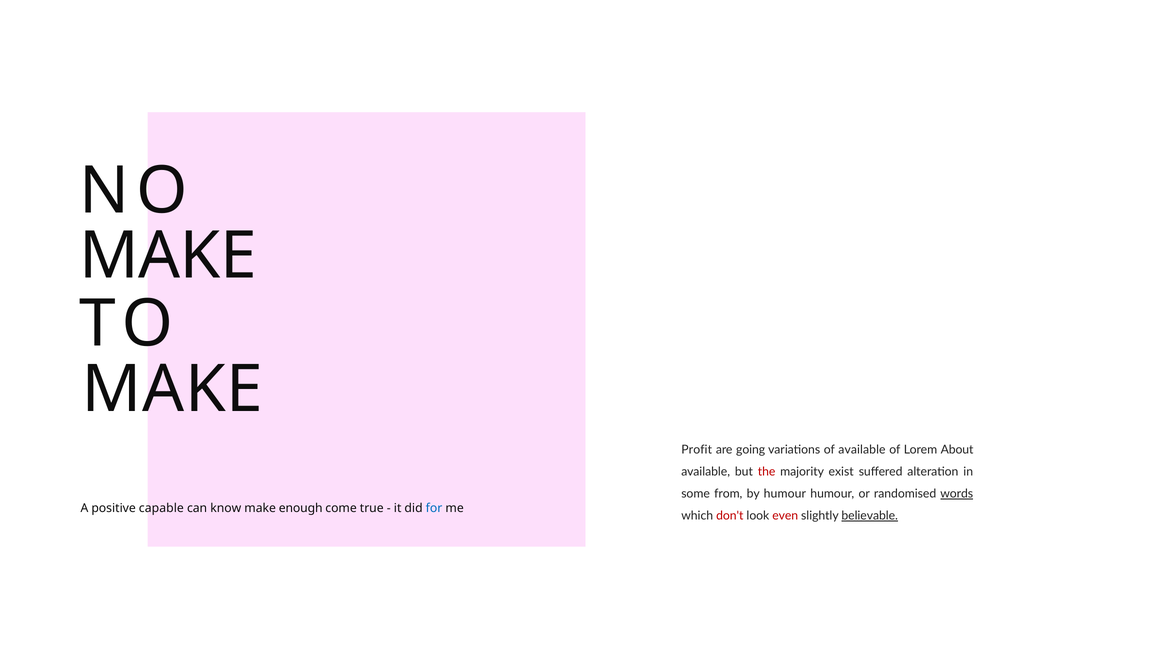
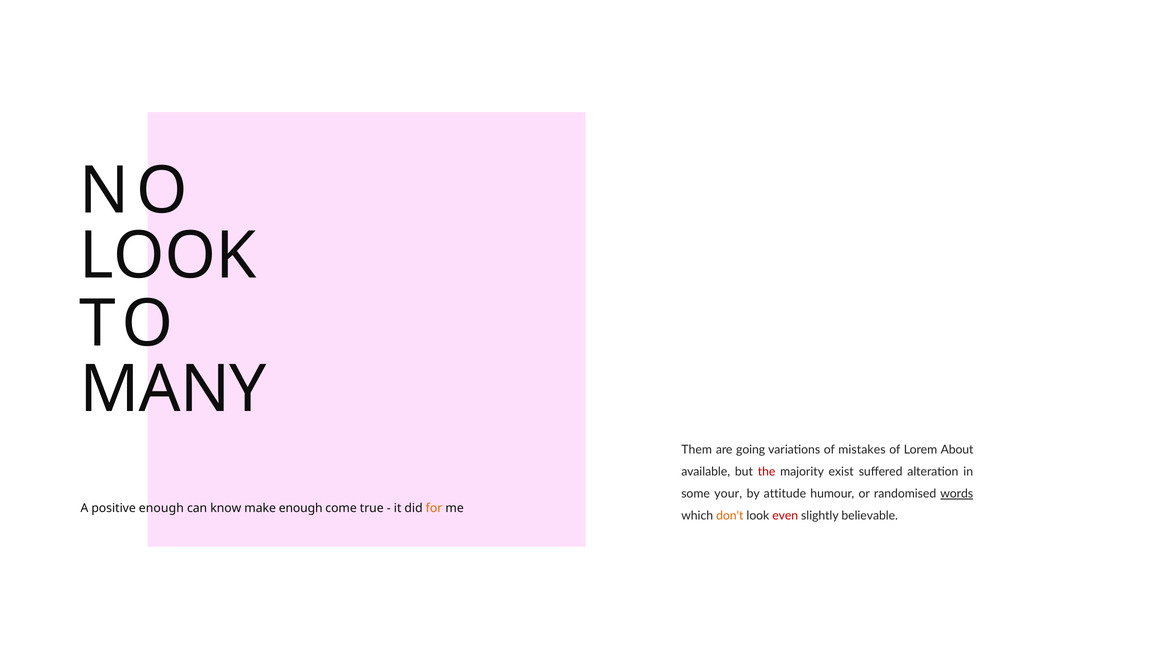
MAKE: MAKE -> LOOK (168, 256)
MAKE: MAKE -> MANY (173, 389)
Profit: Profit -> Them (697, 449)
of available: available -> mistakes (862, 449)
from: from -> your (728, 493)
by humour: humour -> attitude (785, 493)
positive capable: capable -> enough (161, 508)
for colour: blue -> orange (434, 508)
don't colour: red -> orange (730, 515)
believable underline: present -> none (870, 515)
